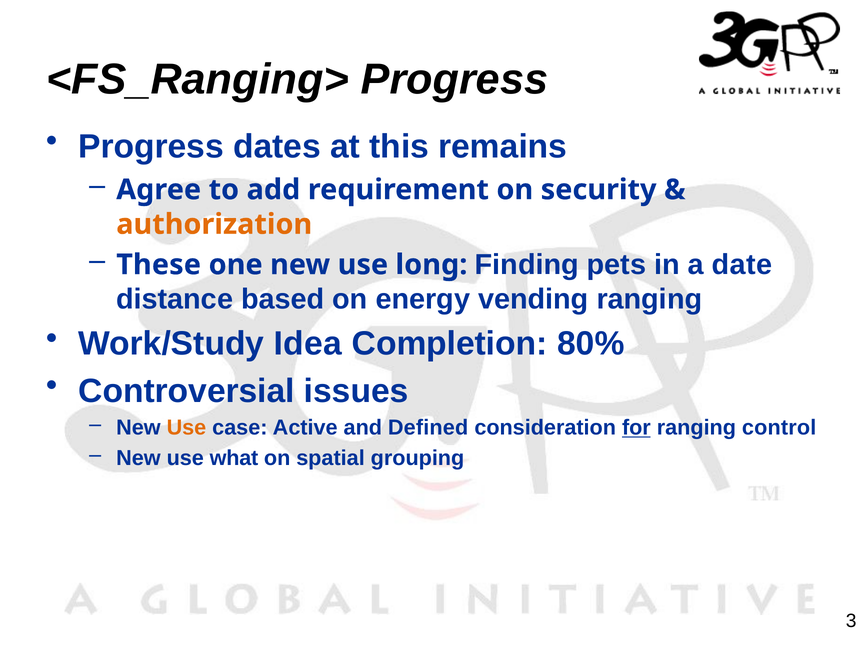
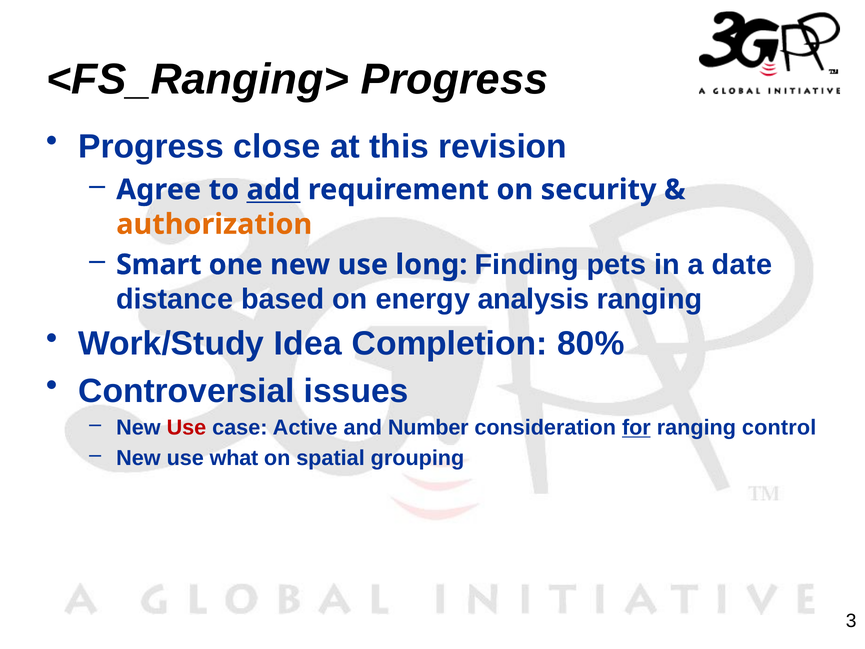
dates: dates -> close (277, 147)
remains: remains -> revision (503, 147)
add underline: none -> present (273, 190)
These: These -> Smart (159, 265)
vending: vending -> analysis (533, 299)
Use colour: orange -> red (186, 428)
Defined: Defined -> Number (428, 428)
